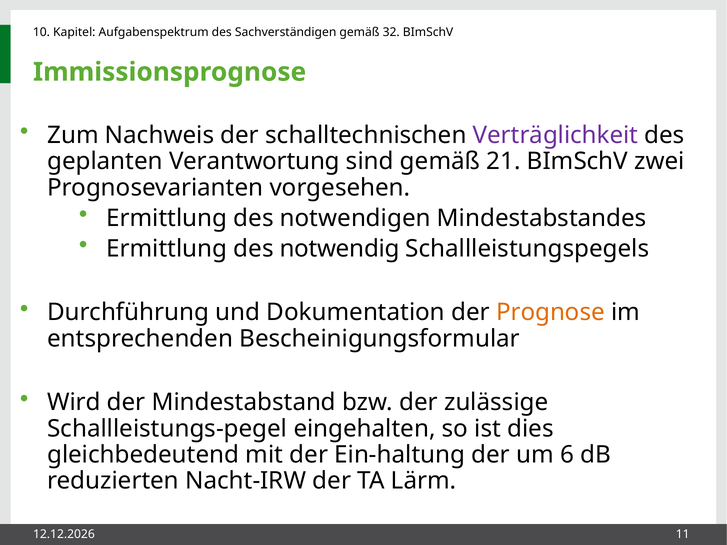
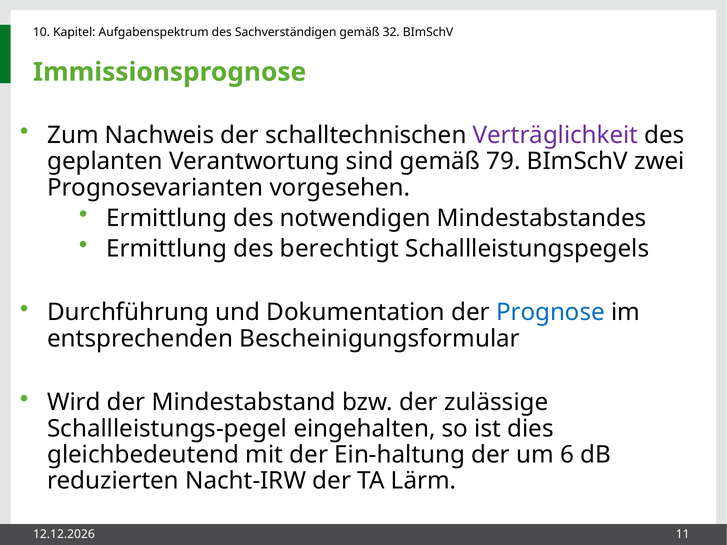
21: 21 -> 79 (504, 161)
notwendig: notwendig -> berechtigt (339, 249)
Prognose colour: orange -> blue (550, 313)
